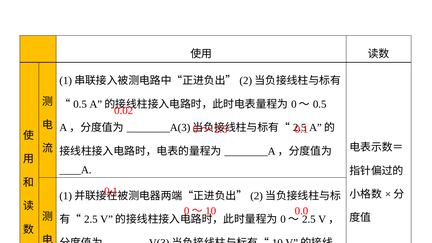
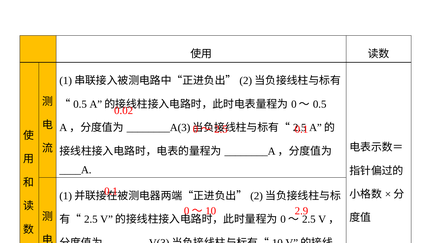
0.0: 0.0 -> 2.9 (301, 211)
